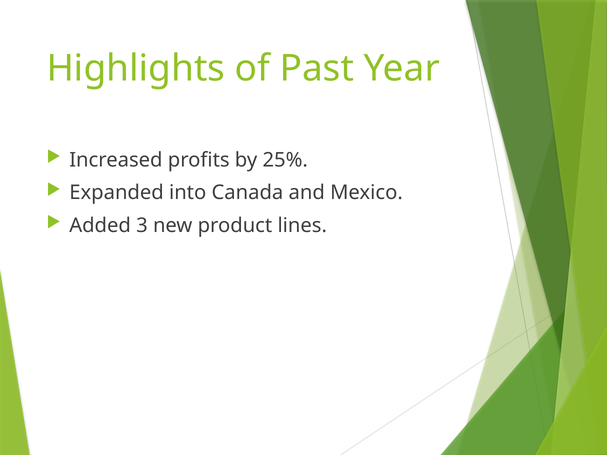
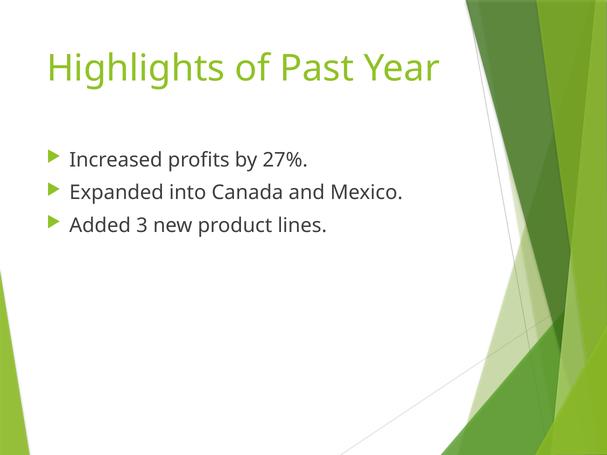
25%: 25% -> 27% (285, 160)
